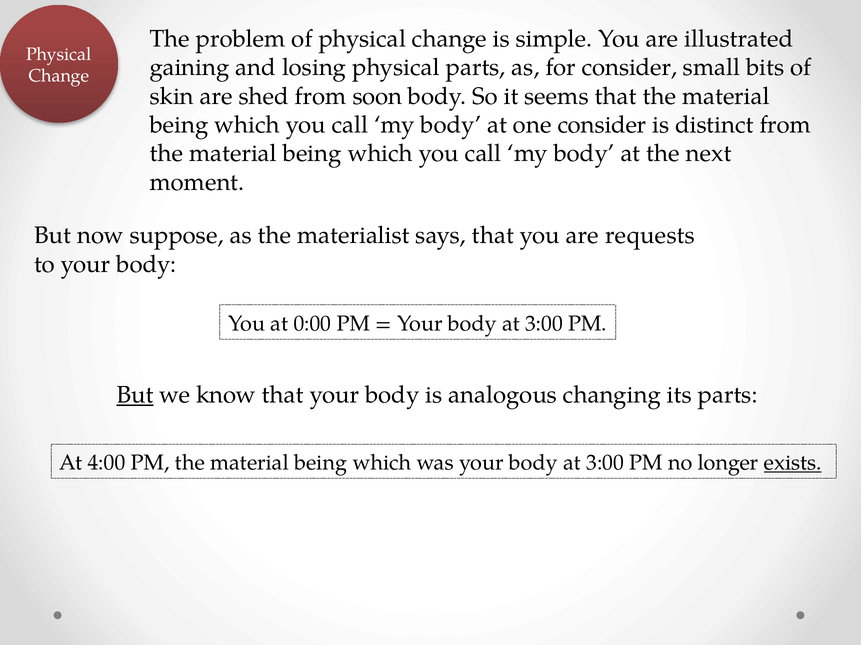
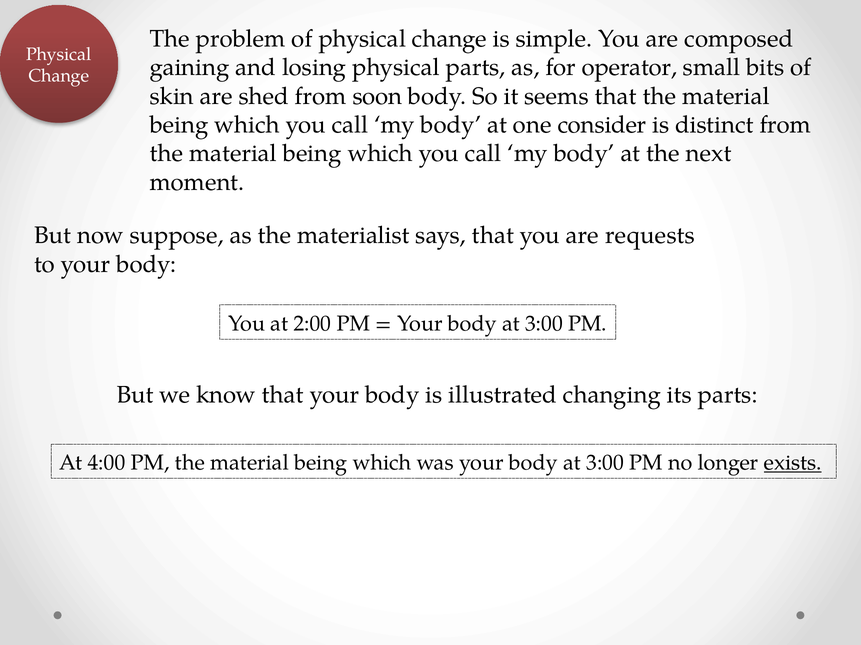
illustrated: illustrated -> composed (739, 39)
for consider: consider -> operator (629, 68)
0:00: 0:00 -> 2:00 (312, 324)
But underline: present -> none (135, 396)
analogous: analogous -> illustrated (503, 396)
